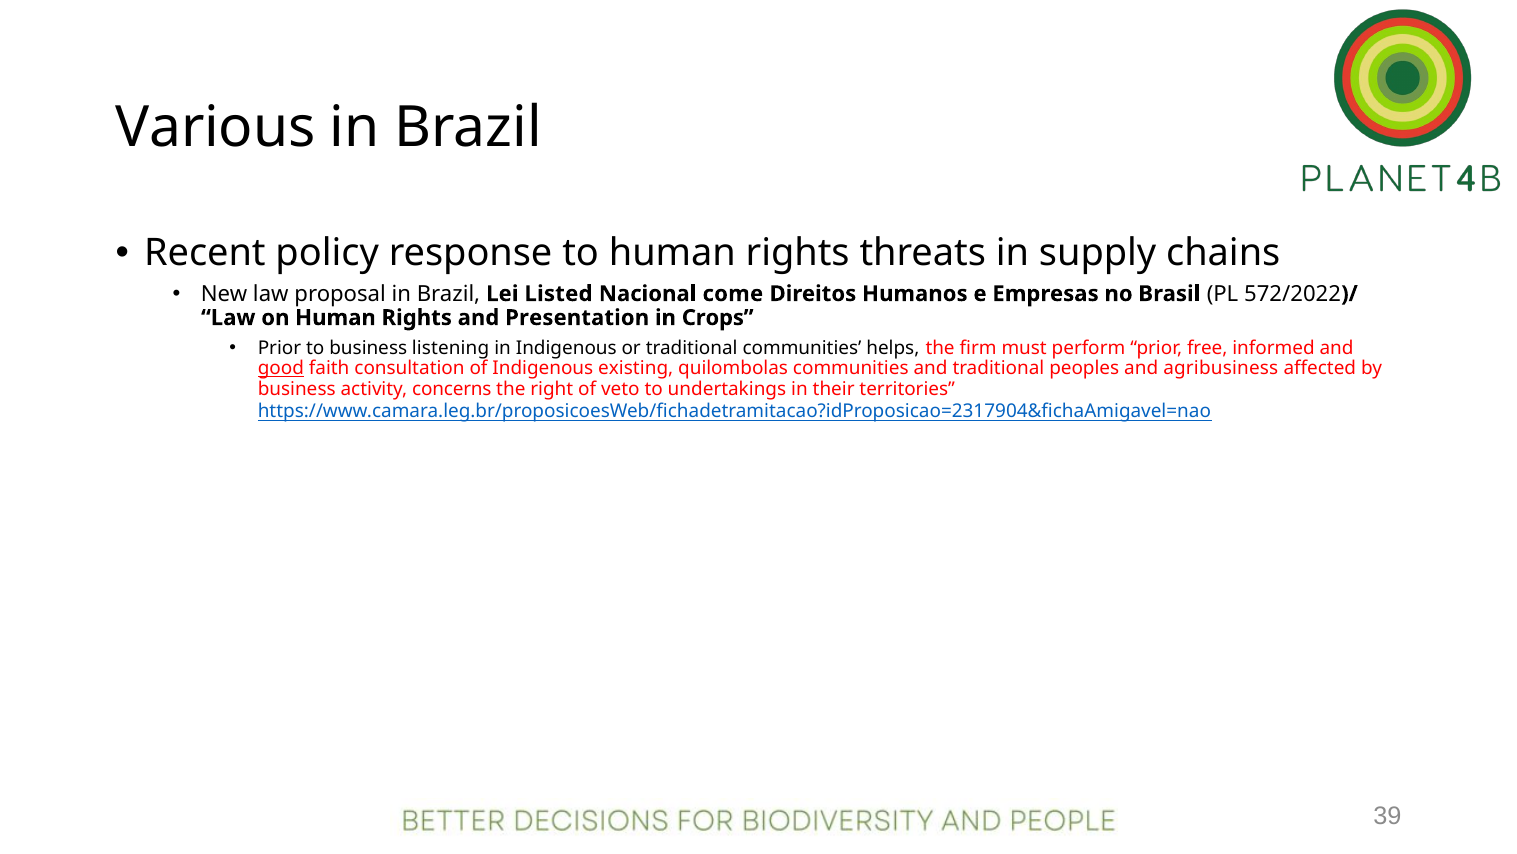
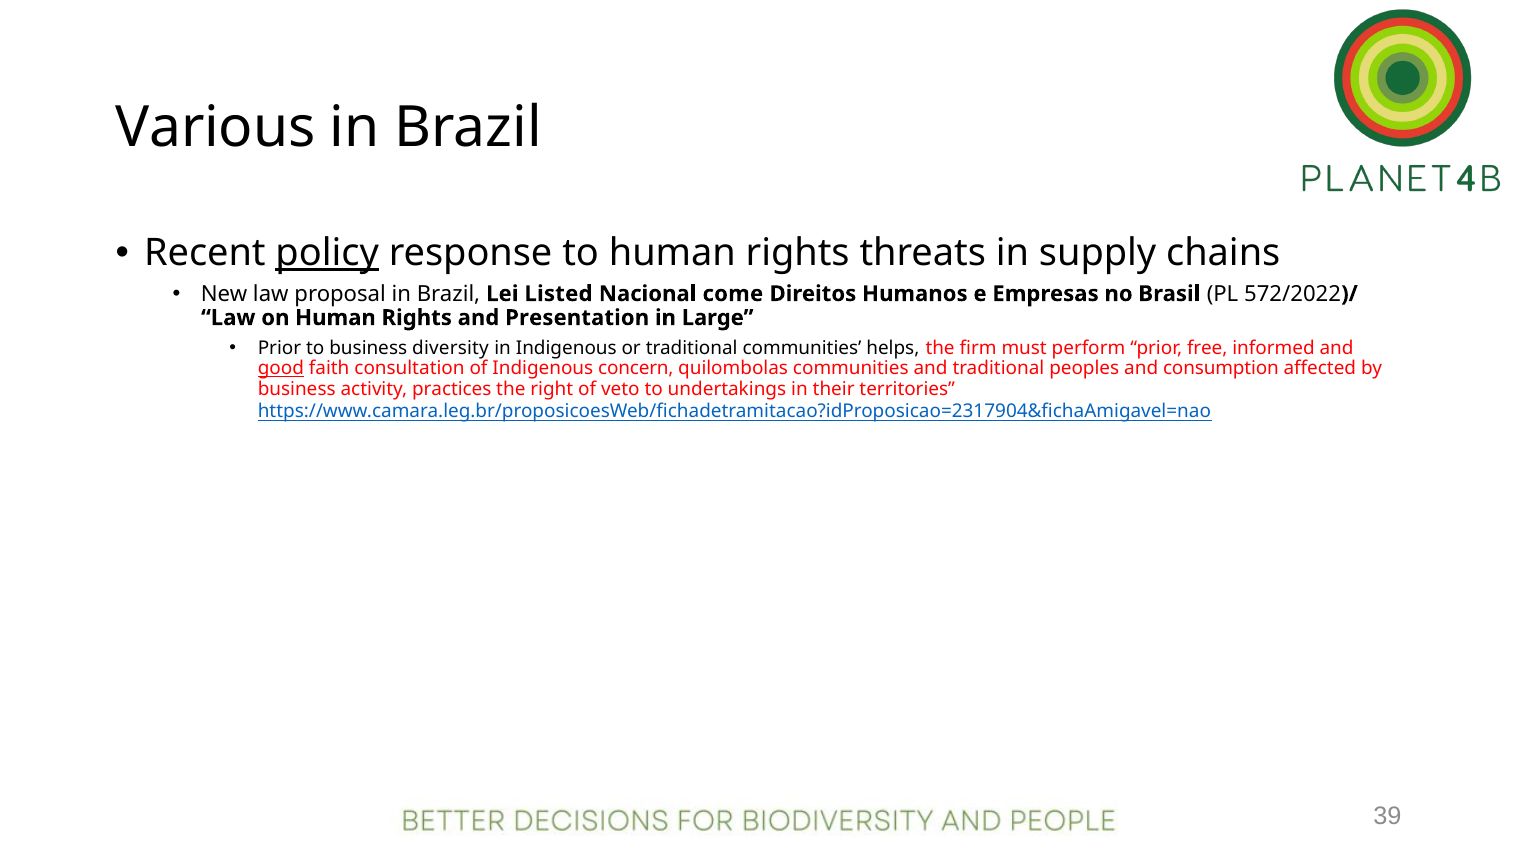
policy underline: none -> present (327, 253)
Crops: Crops -> Large (718, 317)
listening: listening -> diversity (451, 348)
existing: existing -> concern (636, 368)
agribusiness: agribusiness -> consumption (1221, 368)
concerns: concerns -> practices (452, 389)
